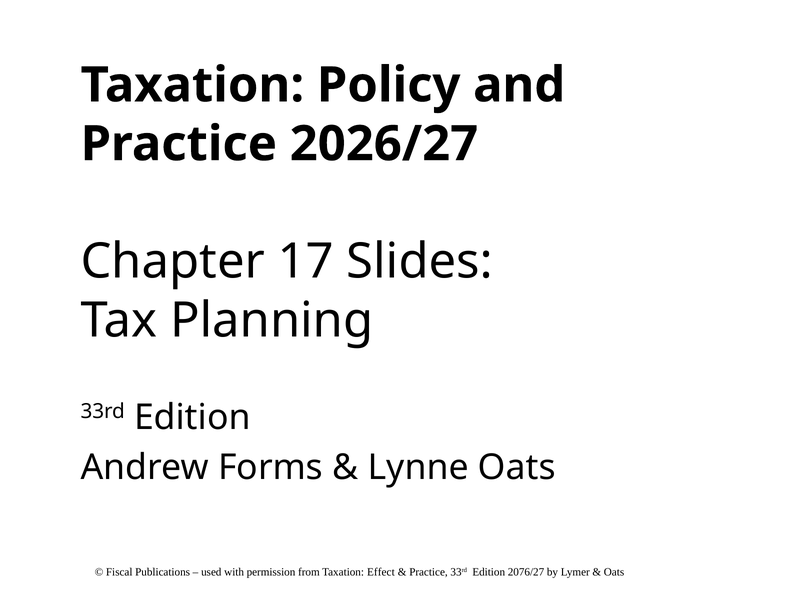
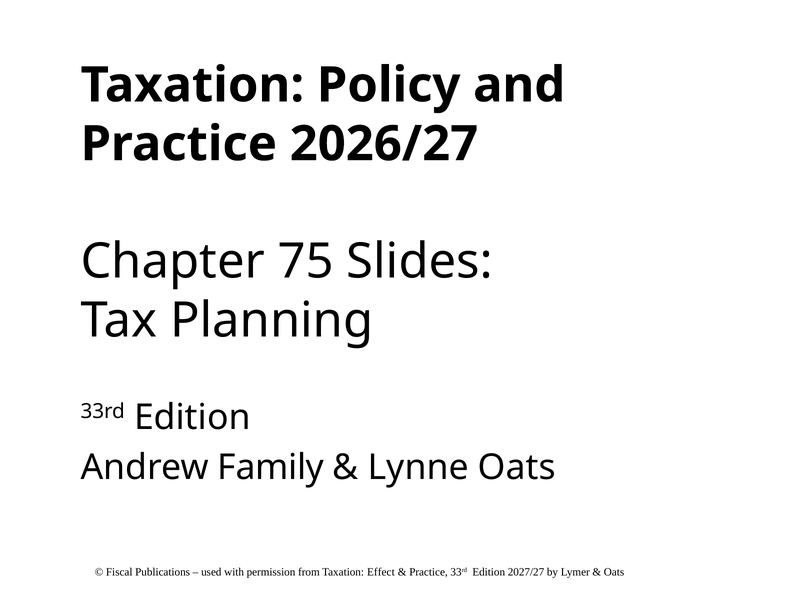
17: 17 -> 75 (306, 261)
Forms: Forms -> Family (271, 467)
2076/27: 2076/27 -> 2027/27 (526, 571)
